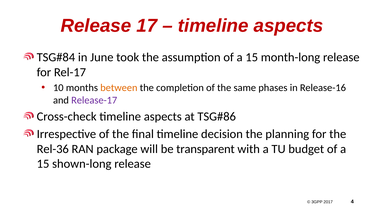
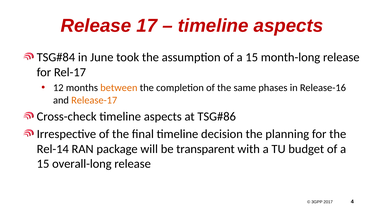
10: 10 -> 12 (58, 88)
Release-17 colour: purple -> orange (94, 100)
Rel-36: Rel-36 -> Rel-14 (53, 149)
shown-long: shown-long -> overall-long (82, 164)
